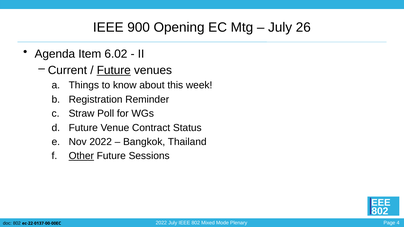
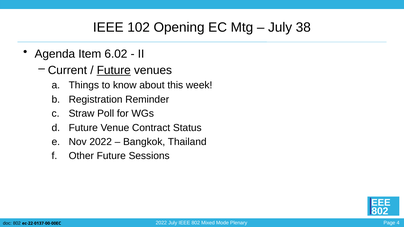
900: 900 -> 102 (139, 27)
26: 26 -> 38 (303, 27)
Other underline: present -> none (81, 156)
